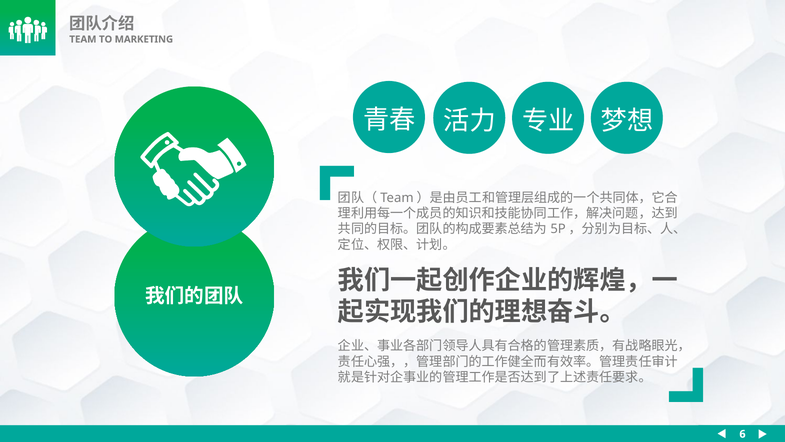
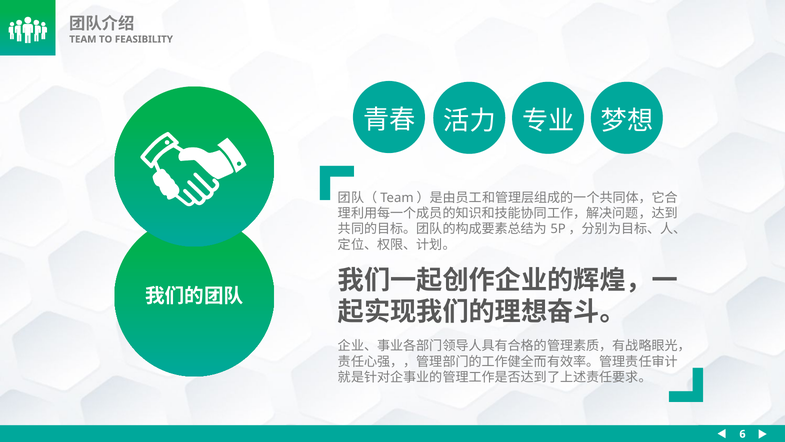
MARKETING: MARKETING -> FEASIBILITY (144, 39)
